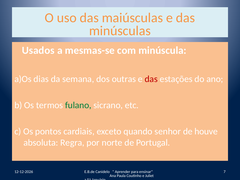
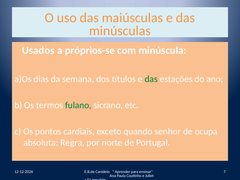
mesmas-se: mesmas-se -> próprios-se (90, 50)
outras: outras -> títulos (124, 79)
das colour: red -> green (151, 79)
houve: houve -> ocupa (206, 131)
